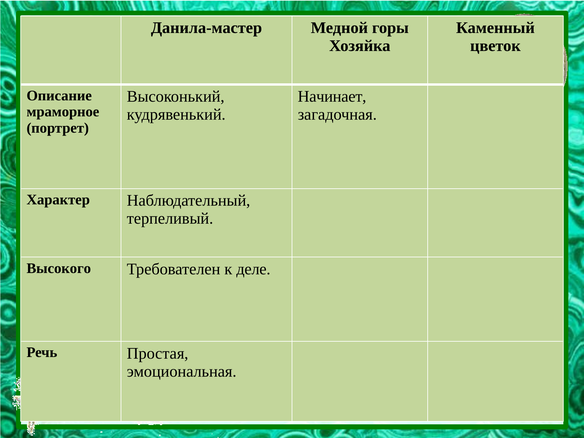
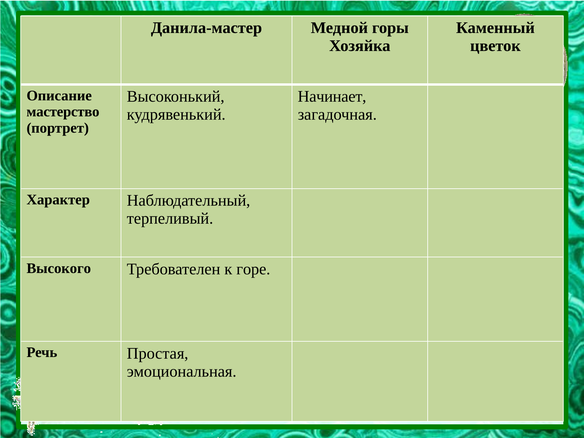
мраморное: мраморное -> мастерство (63, 112)
деле: деле -> горе (253, 269)
